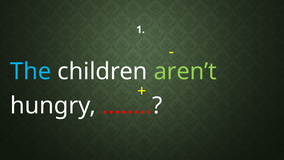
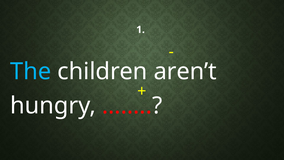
aren’t colour: light green -> white (185, 71)
